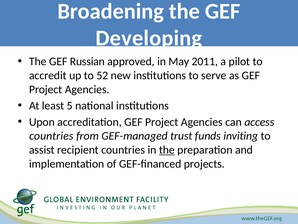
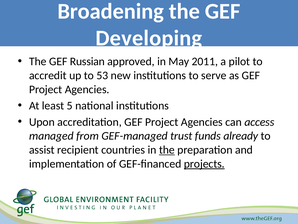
52: 52 -> 53 (102, 75)
countries: countries -> managed (51, 136)
inviting: inviting -> already (241, 136)
projects underline: none -> present (204, 163)
